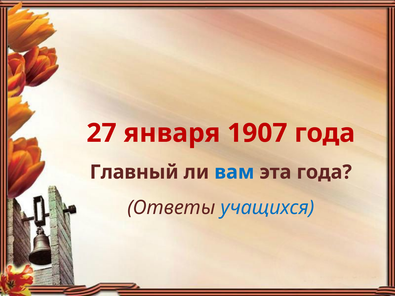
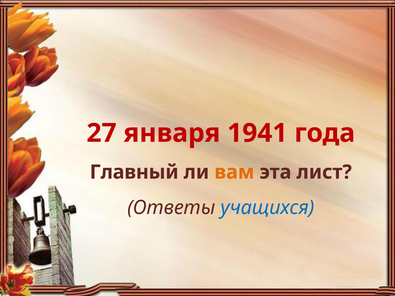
1907: 1907 -> 1941 (257, 133)
вам colour: blue -> orange (234, 172)
эта года: года -> лист (324, 172)
